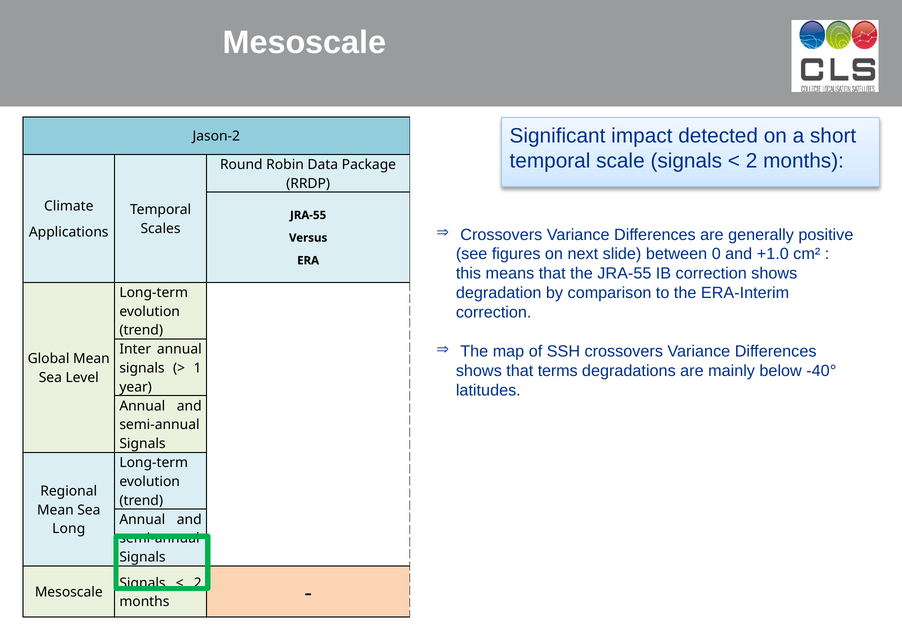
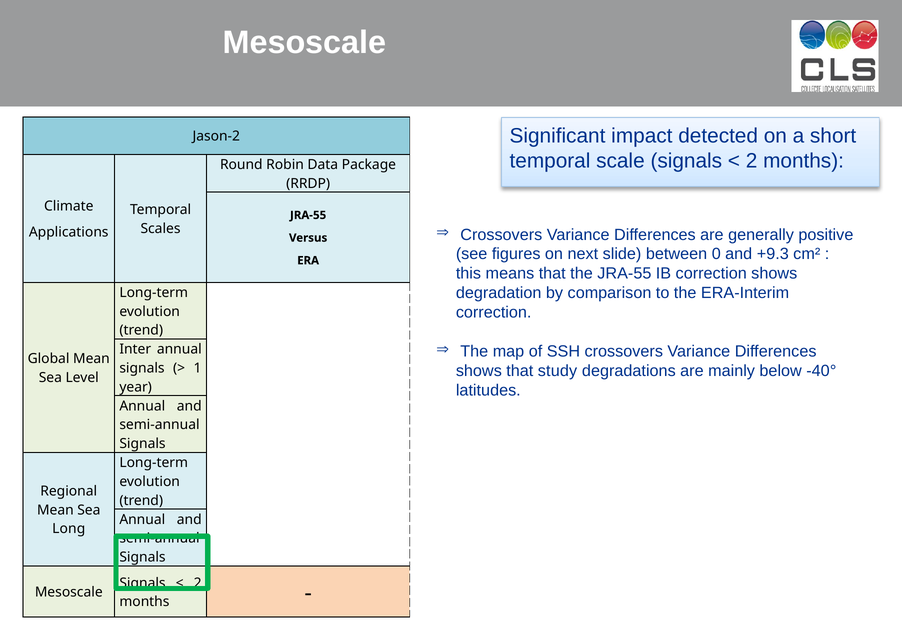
+1.0: +1.0 -> +9.3 (773, 254)
terms: terms -> study (558, 371)
